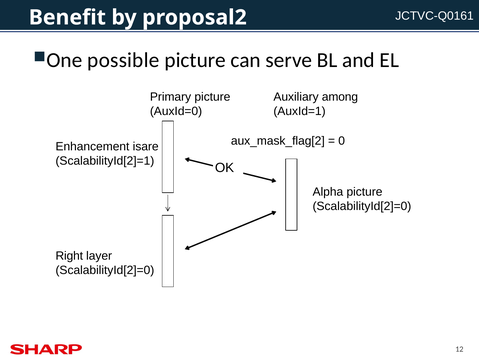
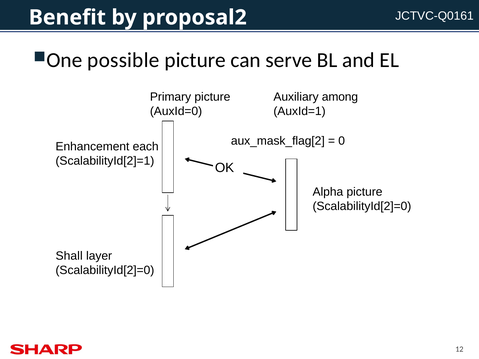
isare: isare -> each (146, 147)
Right: Right -> Shall (69, 256)
